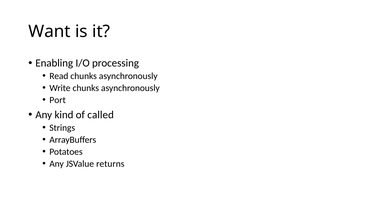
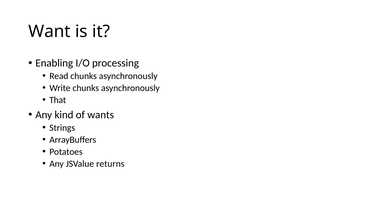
Port: Port -> That (58, 100)
called: called -> wants (101, 115)
